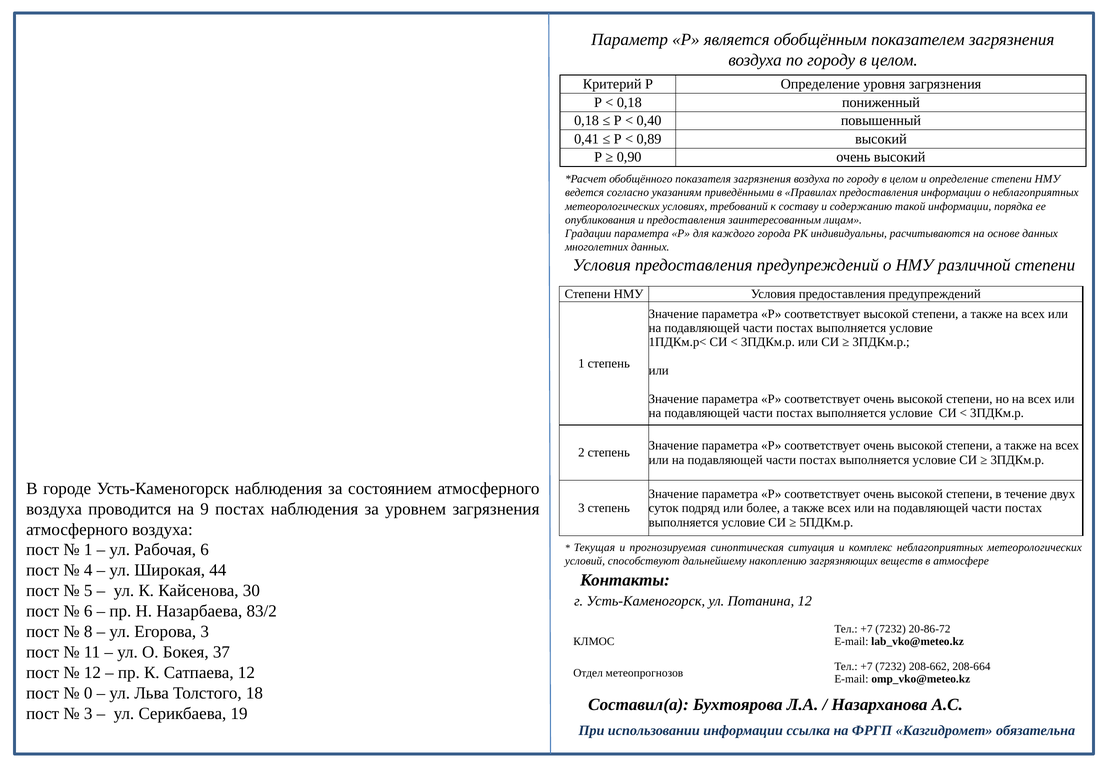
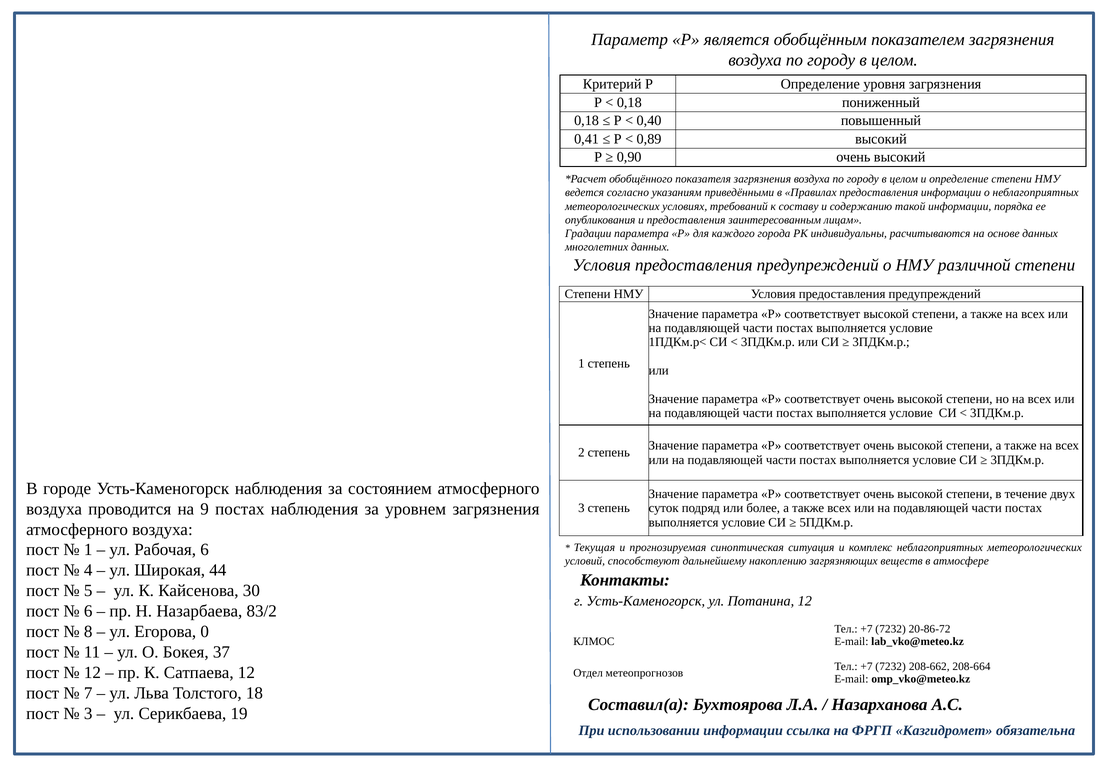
Егорова 3: 3 -> 0 (205, 632)
0: 0 -> 7 (88, 693)
